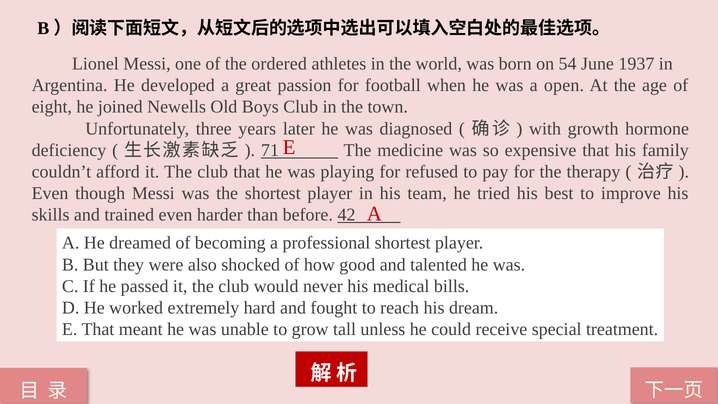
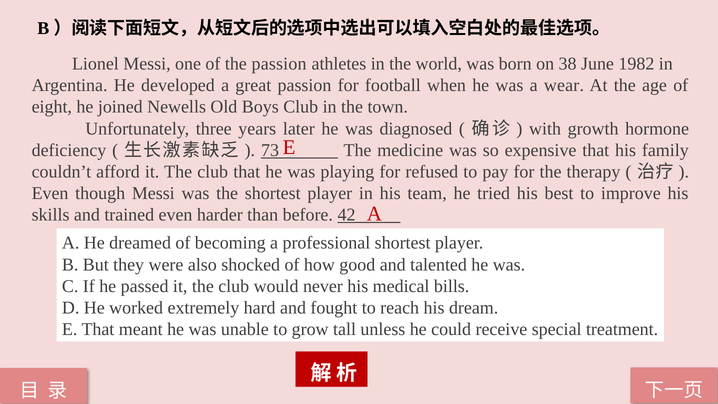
the ordered: ordered -> passion (279, 64)
54: 54 -> 38 (568, 64)
1937: 1937 -> 1982 (636, 64)
open: open -> wear (564, 85)
71: 71 -> 73 (270, 150)
